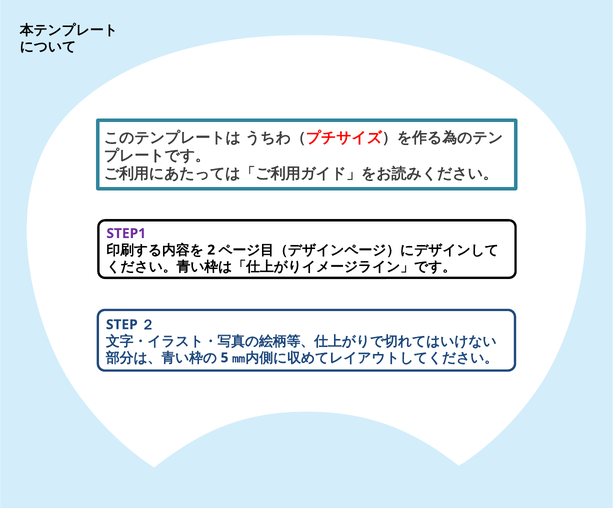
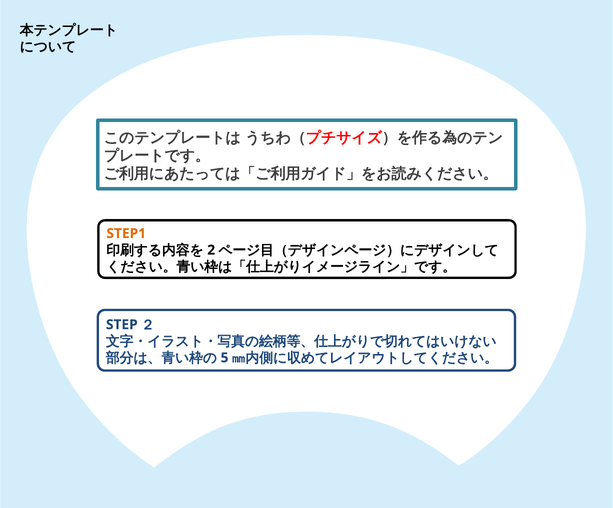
STEP1 colour: purple -> orange (126, 234)
